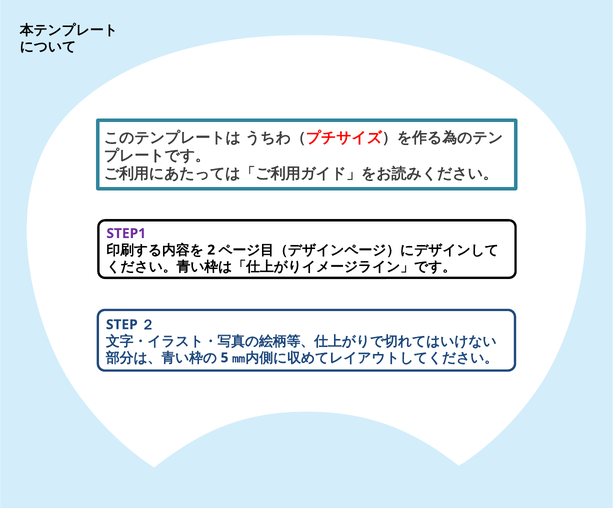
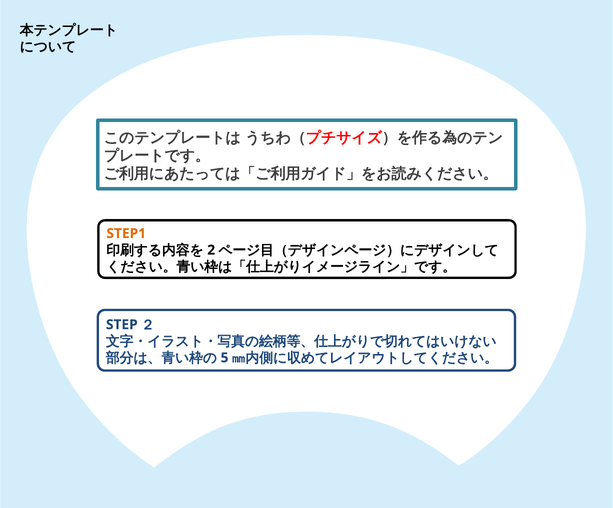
STEP1 colour: purple -> orange (126, 234)
